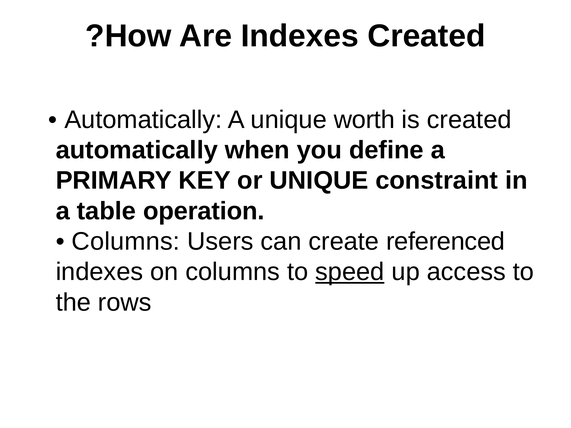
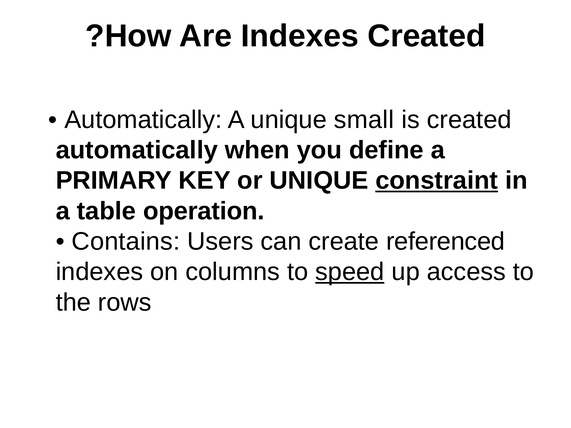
worth: worth -> small (364, 120)
constraint underline: none -> present (437, 181)
Columns: Columns -> Contains (126, 242)
